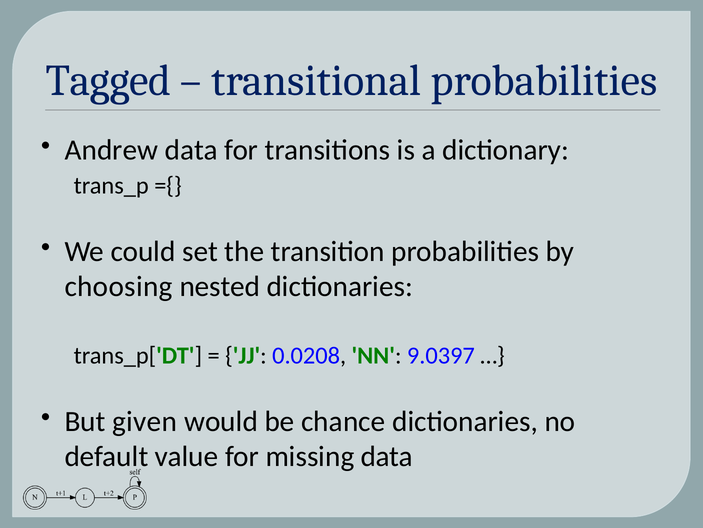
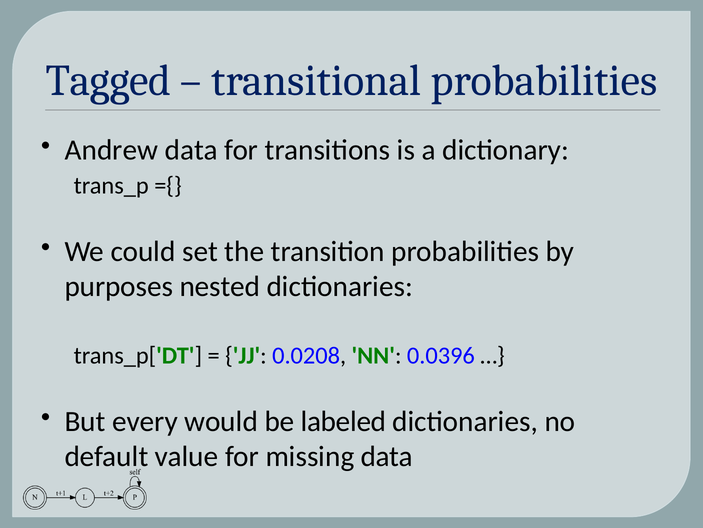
choosing: choosing -> purposes (119, 286)
9.0397: 9.0397 -> 0.0396 (441, 355)
given: given -> every (145, 421)
chance: chance -> labeled (343, 421)
